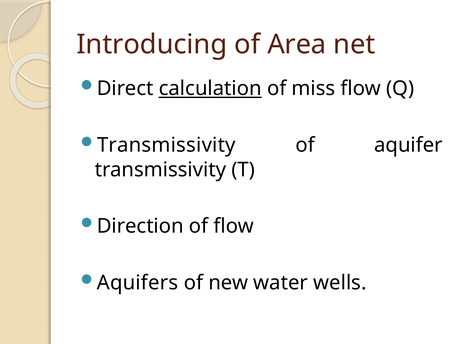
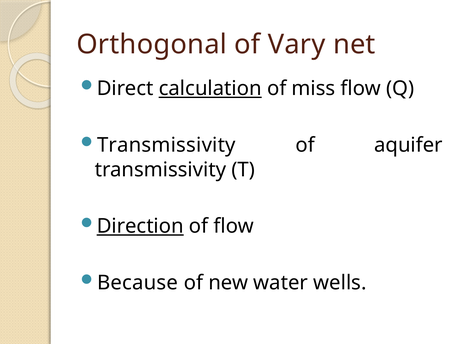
Introducing: Introducing -> Orthogonal (152, 44)
Area: Area -> Vary (297, 44)
Direction underline: none -> present (140, 226)
Aquifers: Aquifers -> Because (138, 282)
